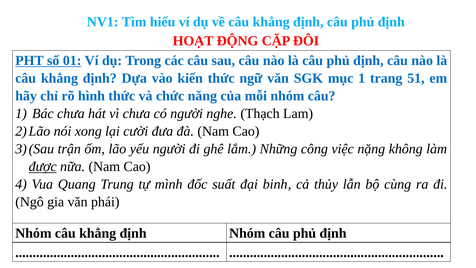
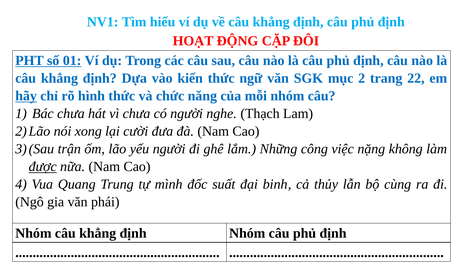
mục 1: 1 -> 2 (362, 78)
51: 51 -> 22 (416, 78)
hãy underline: none -> present (26, 96)
